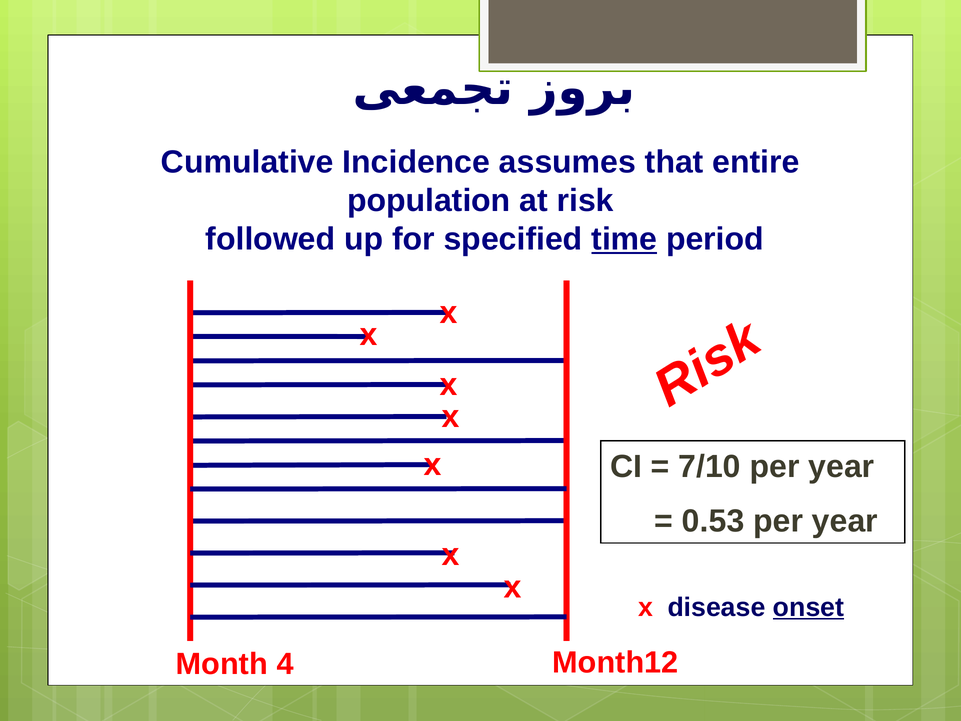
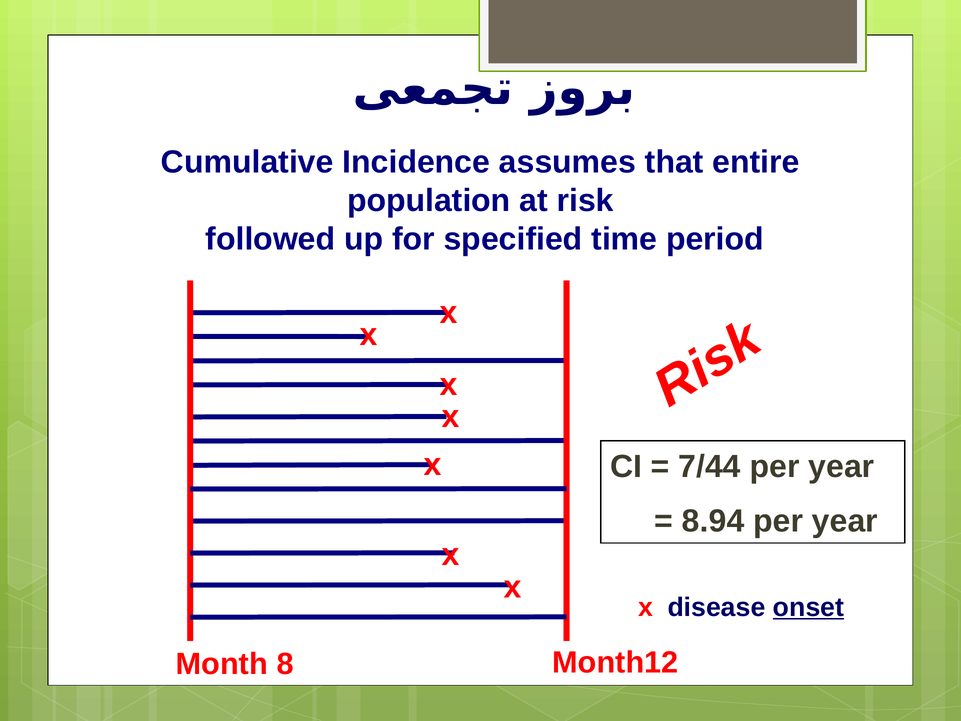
time underline: present -> none (624, 239)
7/10: 7/10 -> 7/44 (710, 467)
0.53: 0.53 -> 8.94 (713, 521)
4: 4 -> 8 (285, 664)
